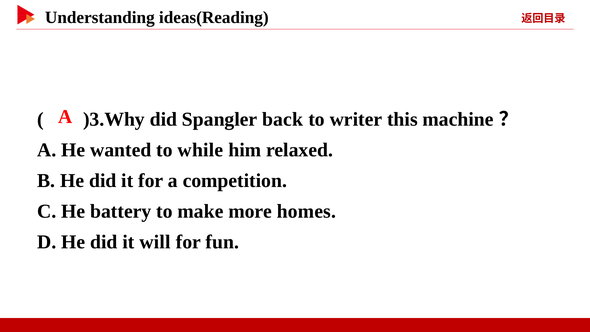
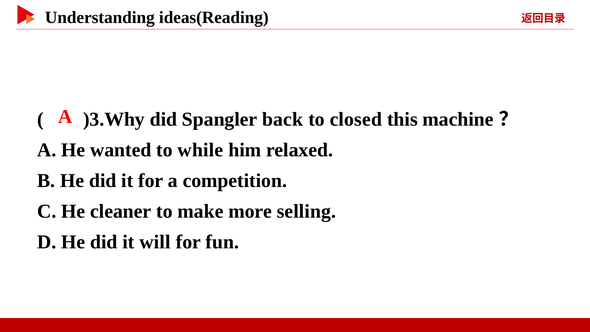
writer: writer -> closed (356, 119)
battery: battery -> cleaner (121, 211)
homes: homes -> selling (306, 211)
